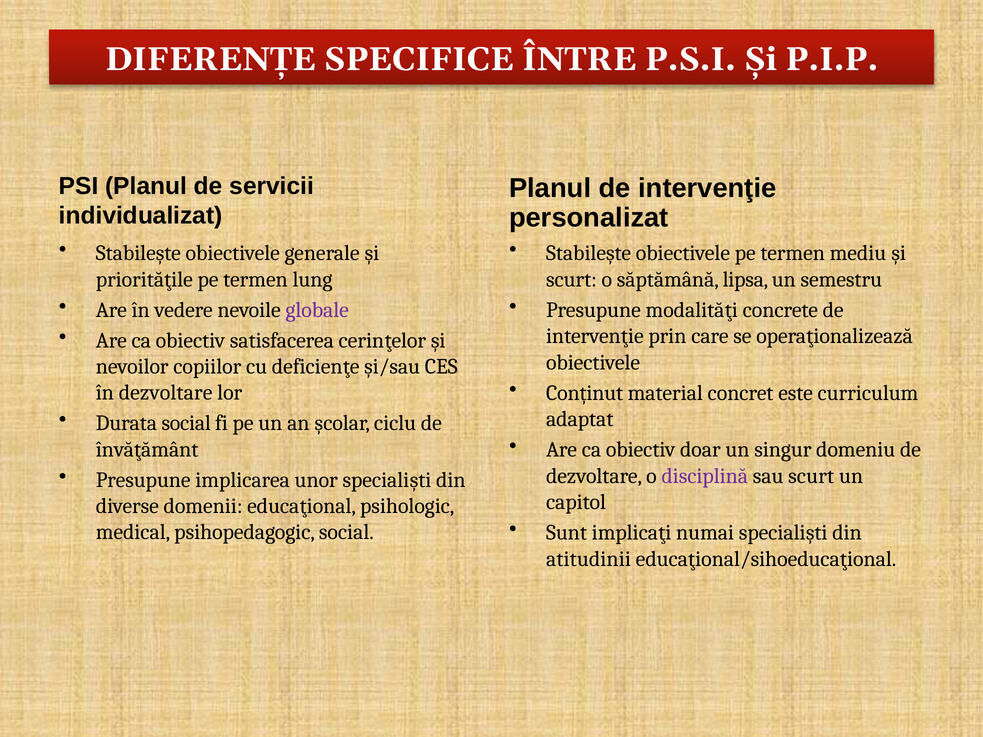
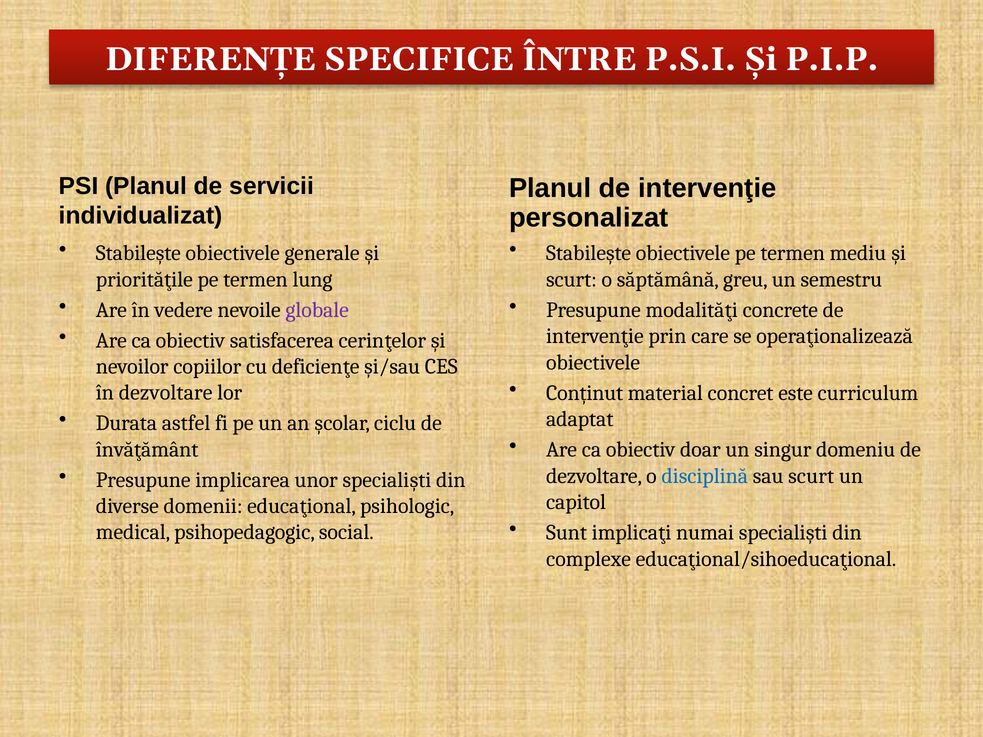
lipsa: lipsa -> greu (745, 280)
Durata social: social -> astfel (186, 423)
disciplină colour: purple -> blue (705, 476)
atitudinii: atitudinii -> complexe (589, 559)
